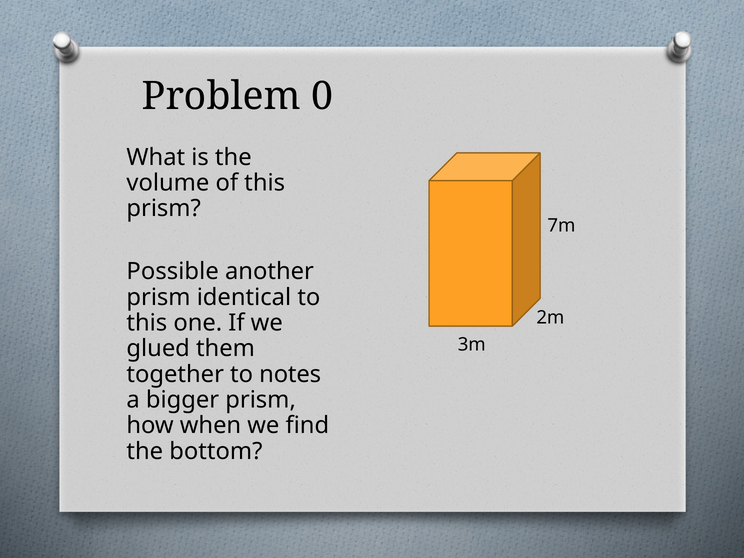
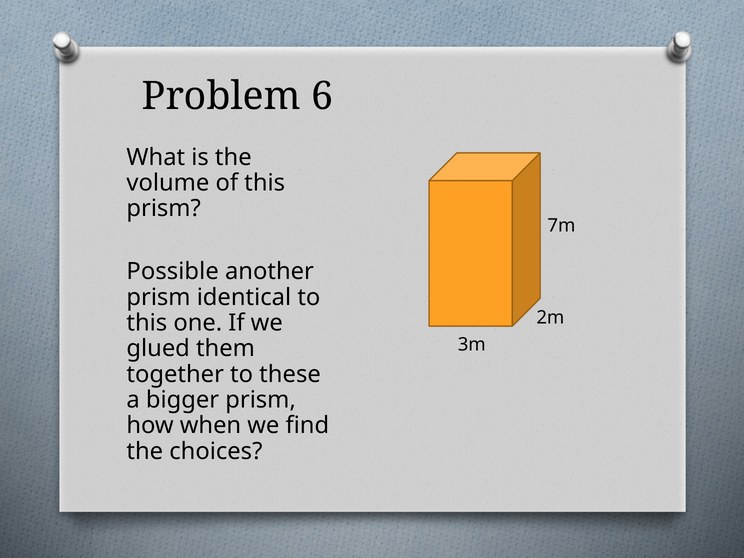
0: 0 -> 6 (322, 97)
notes: notes -> these (290, 374)
bottom: bottom -> choices (216, 451)
